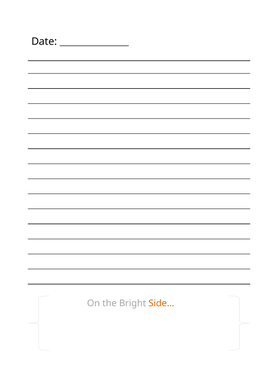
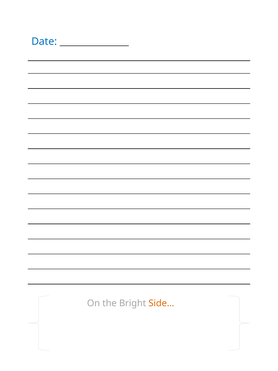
Date colour: black -> blue (44, 41)
